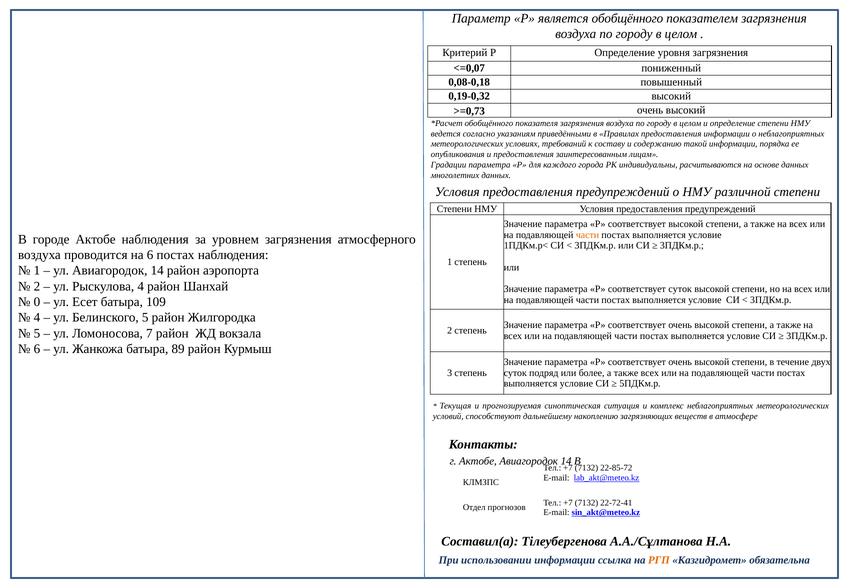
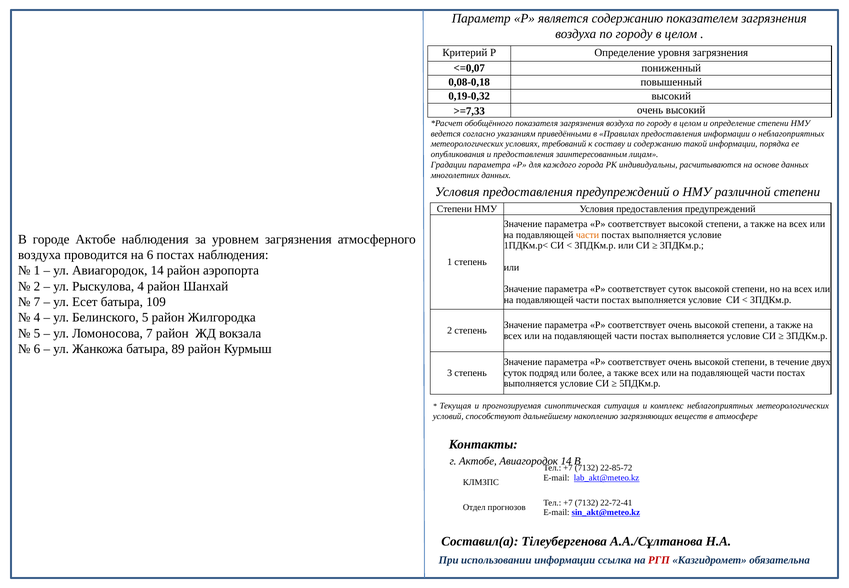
является обобщённого: обобщённого -> содержанию (627, 18)
>=0,73: >=0,73 -> >=7,33 (469, 111)
0: 0 -> 7 (37, 302)
РГП colour: orange -> red (659, 560)
